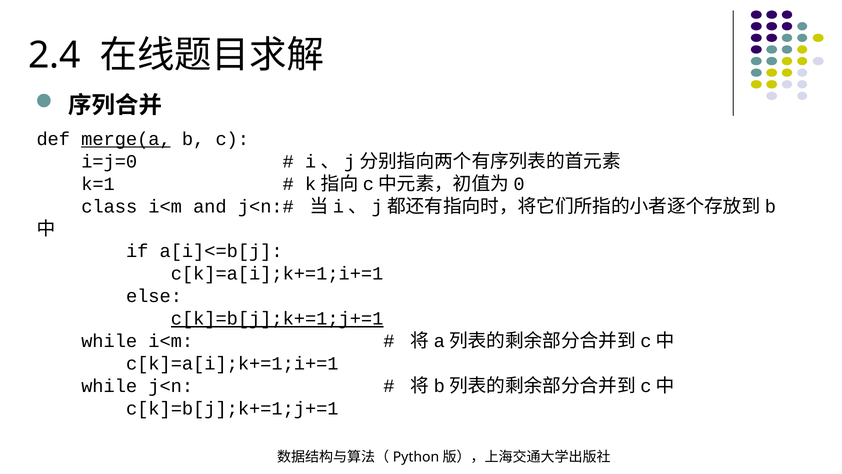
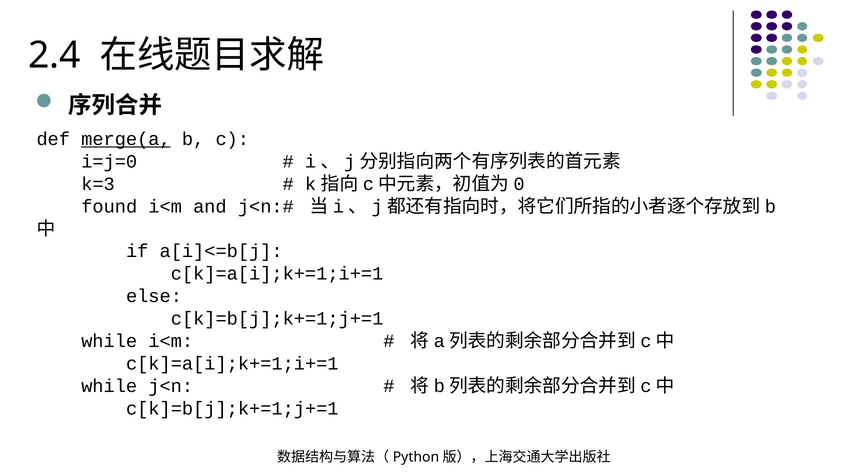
k=1: k=1 -> k=3 (98, 184)
class: class -> found (109, 206)
c[k]=b[j];k+=1;j+=1 underline: present -> none (277, 318)
